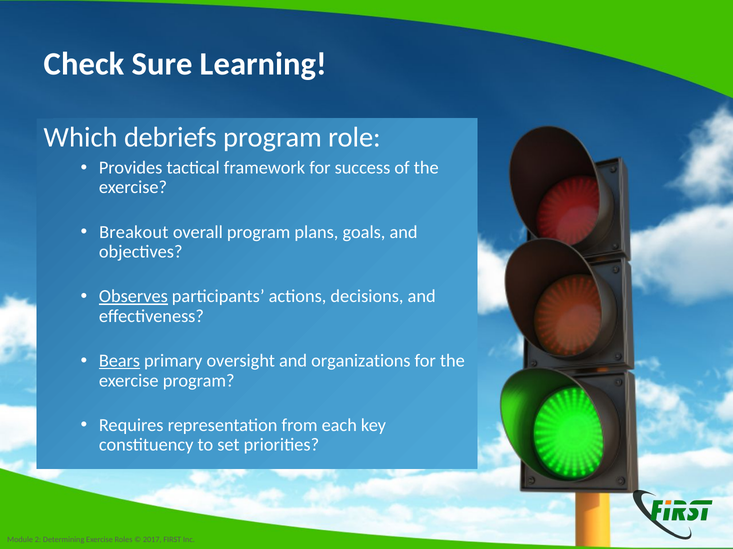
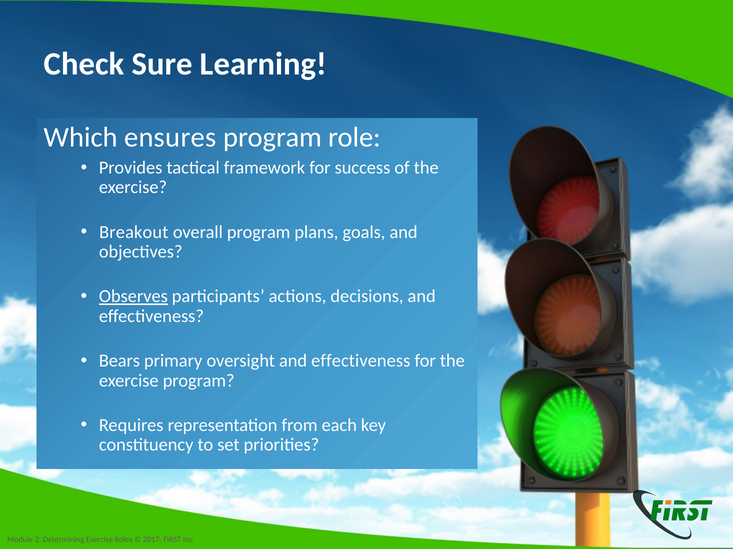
debriefs: debriefs -> ensures (170, 137)
Bears underline: present -> none (119, 361)
oversight and organizations: organizations -> effectiveness (361, 361)
